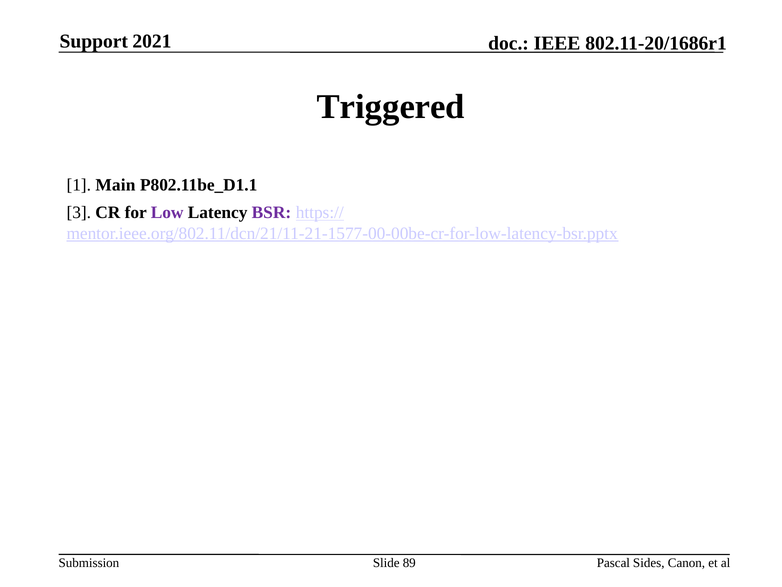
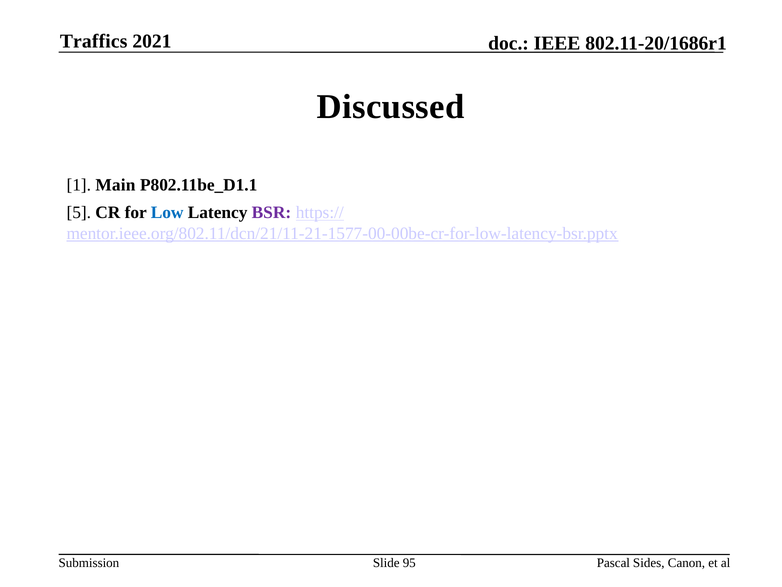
Support: Support -> Traffics (94, 41)
Triggered: Triggered -> Discussed (391, 107)
3: 3 -> 5 (79, 212)
Low colour: purple -> blue (167, 212)
89: 89 -> 95 (409, 562)
